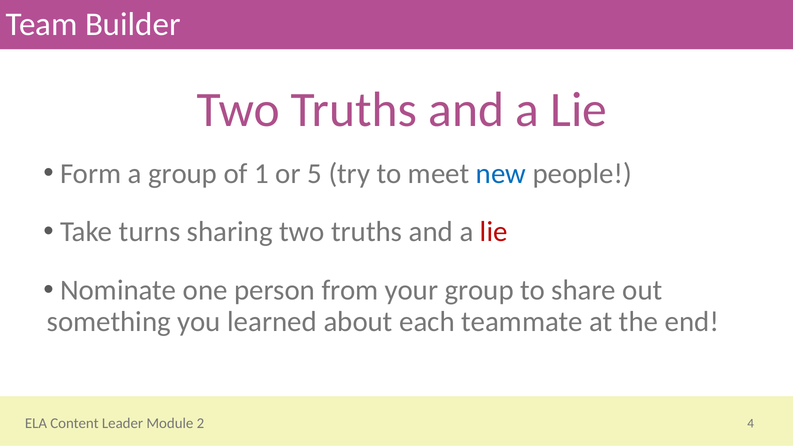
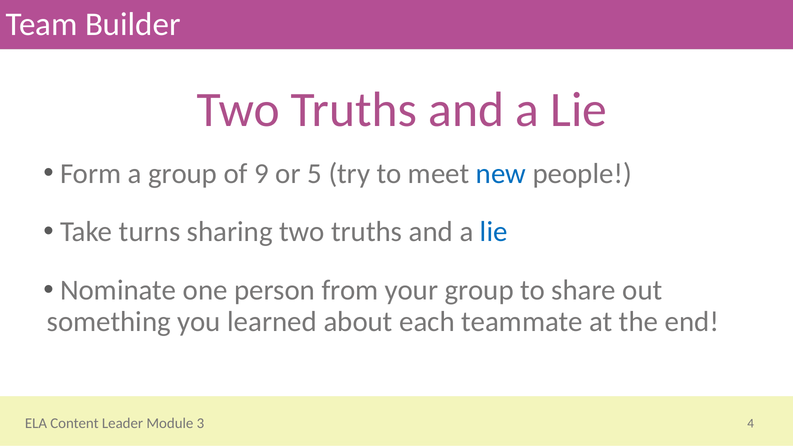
1: 1 -> 9 (262, 174)
lie colour: red -> blue (494, 232)
2: 2 -> 3 (200, 424)
